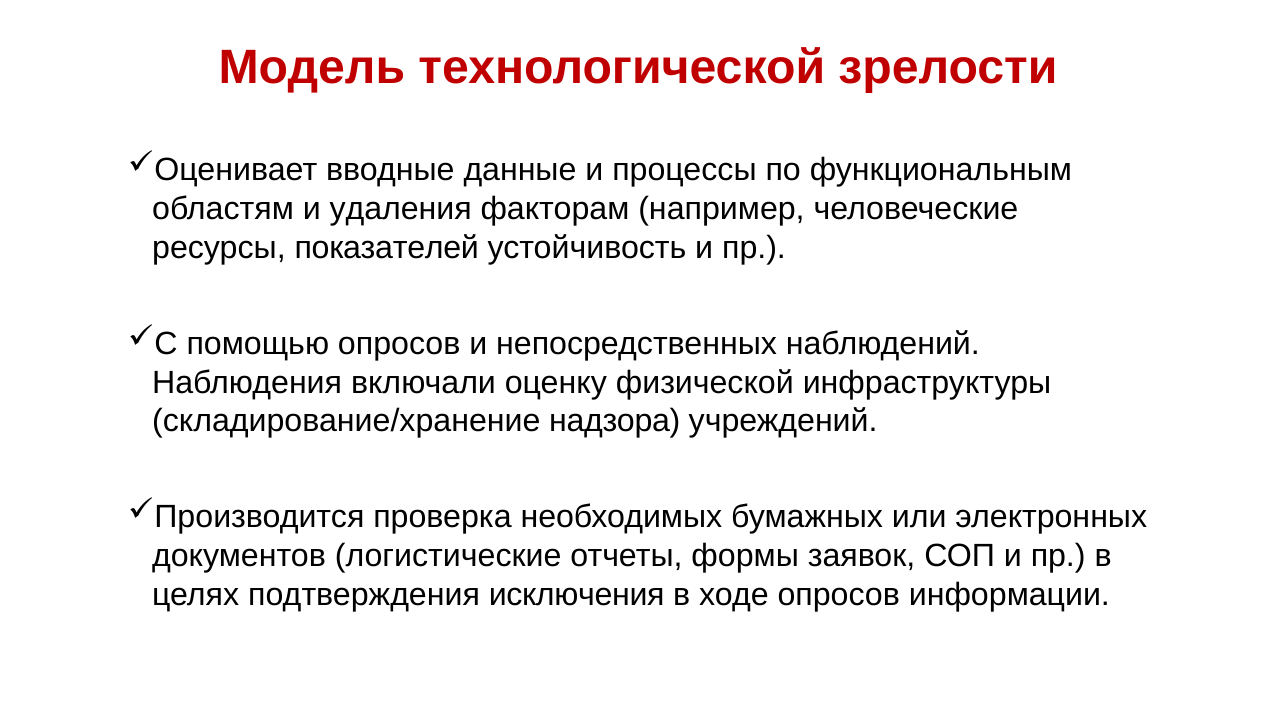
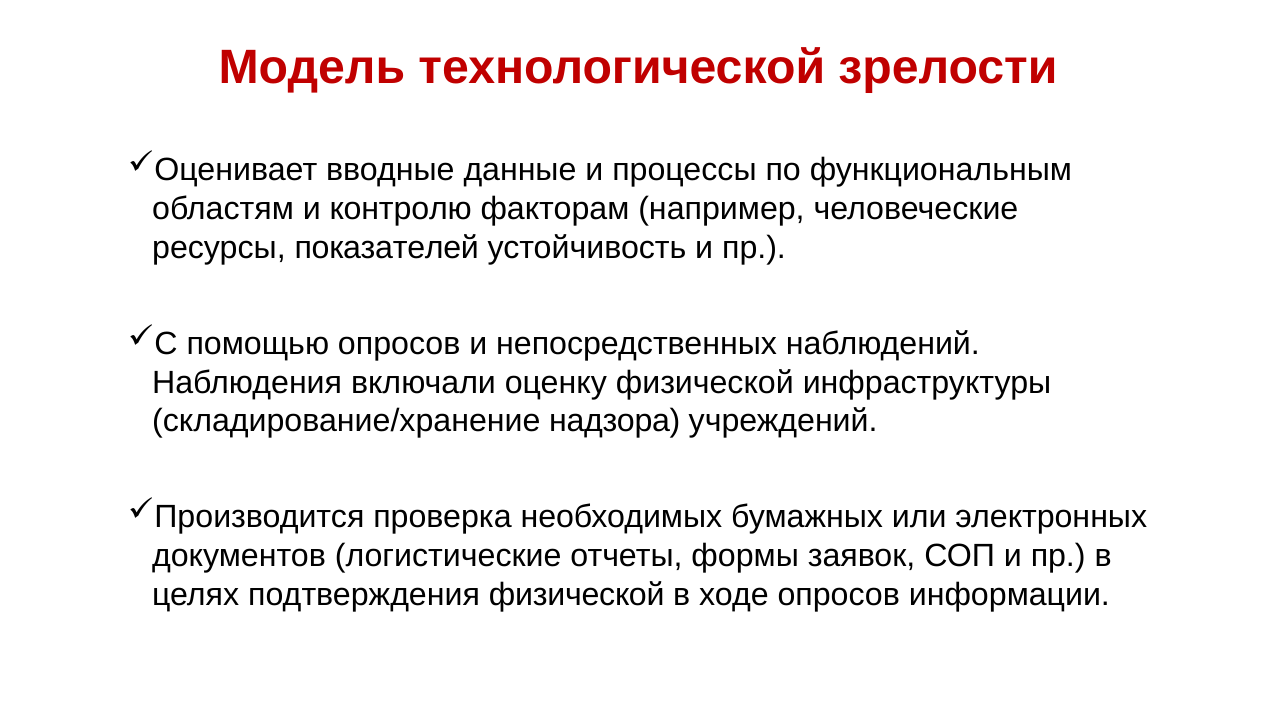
удаления: удаления -> контролю (401, 209)
подтверждения исключения: исключения -> физической (577, 595)
